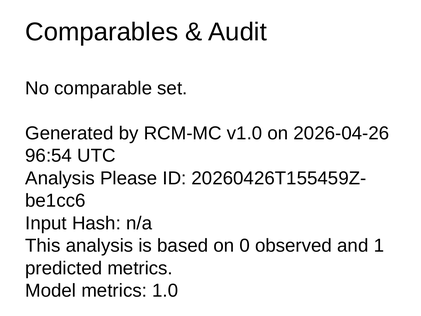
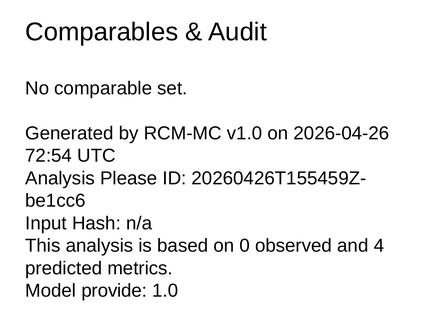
96:54: 96:54 -> 72:54 (49, 156)
1: 1 -> 4 (379, 245)
Model metrics: metrics -> provide (114, 290)
